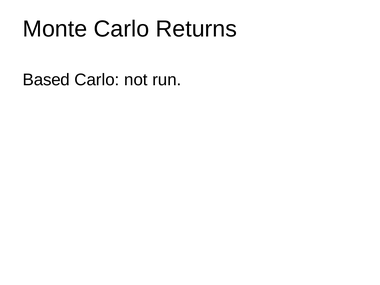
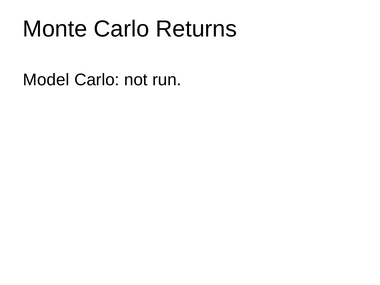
Based: Based -> Model (46, 80)
